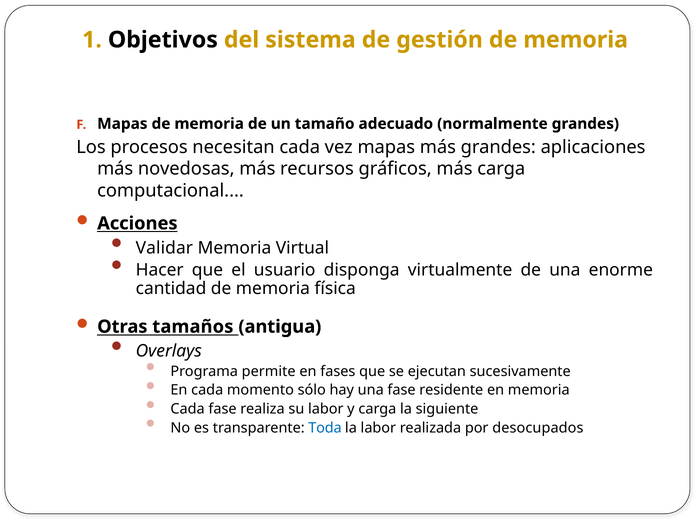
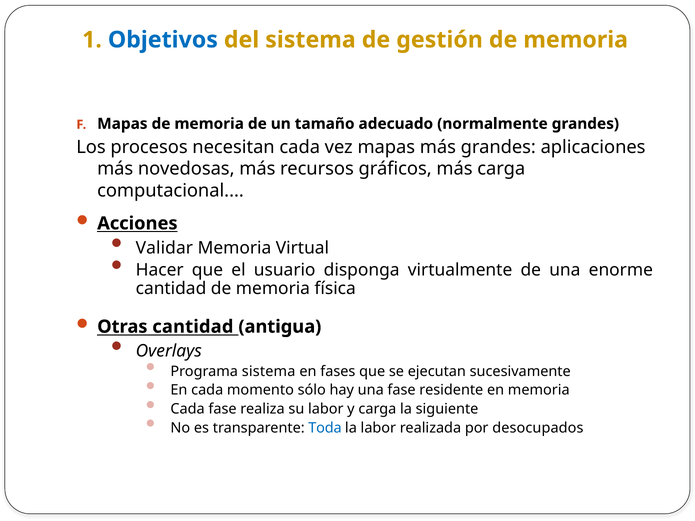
Objetivos colour: black -> blue (163, 40)
Otras tamaños: tamaños -> cantidad (193, 327)
Programa permite: permite -> sistema (269, 371)
